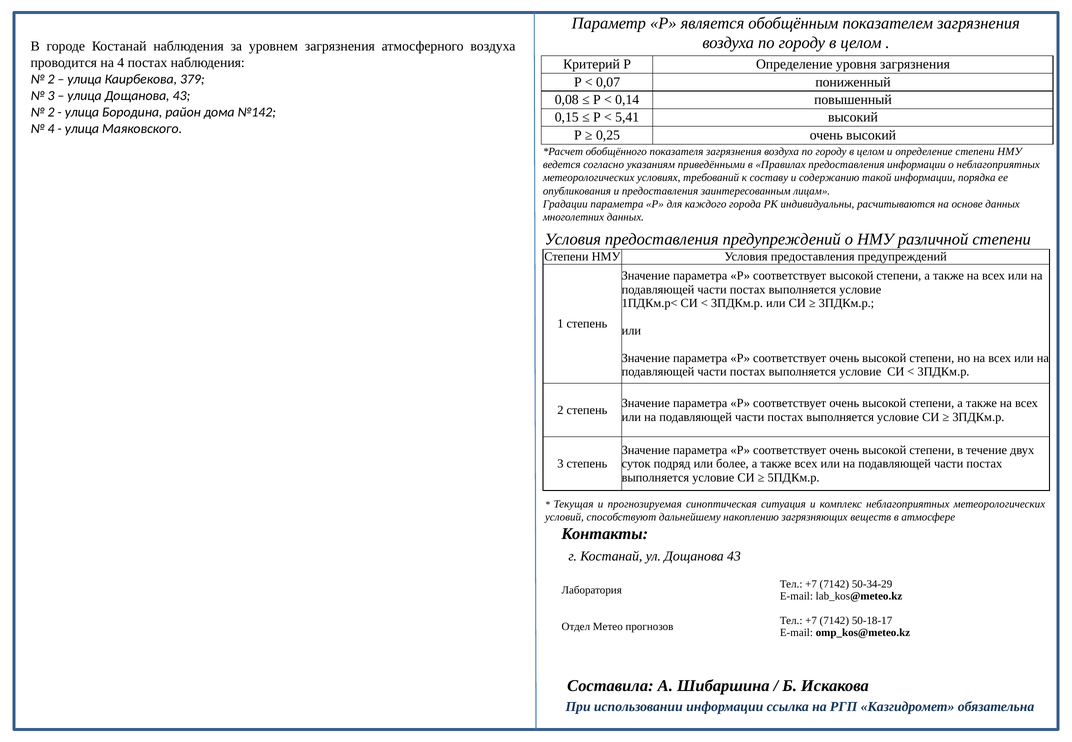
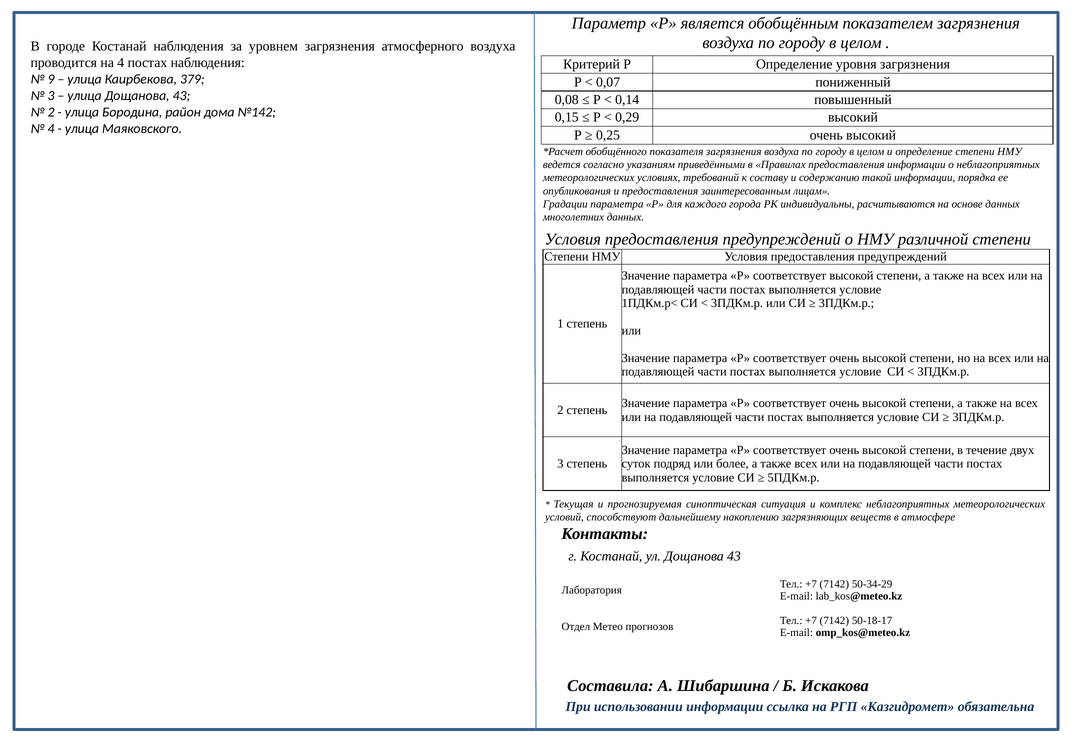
2: 2 -> 9 (51, 79)
5,41: 5,41 -> 0,29 (627, 117)
